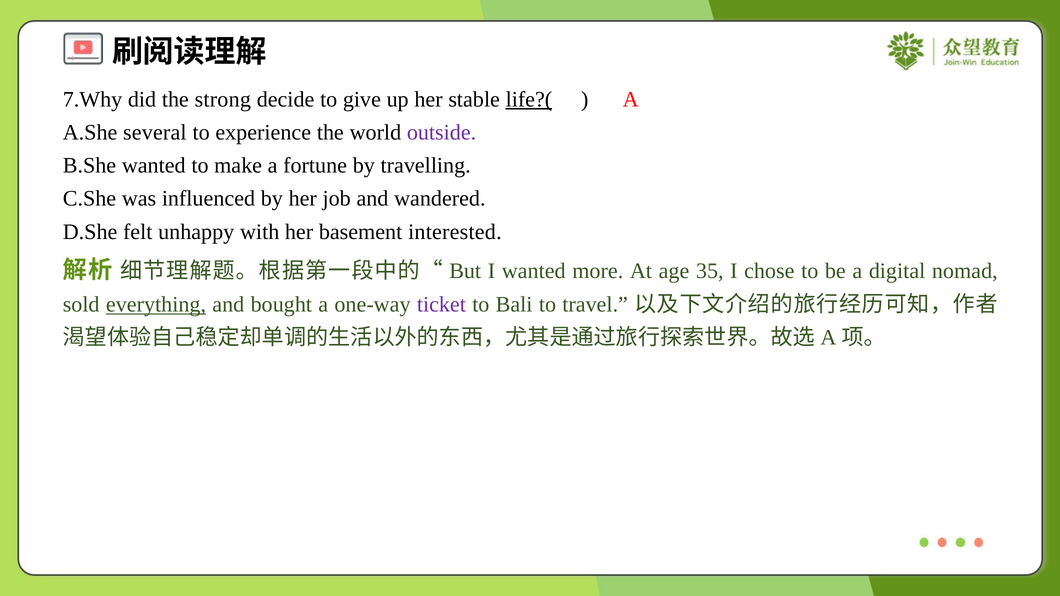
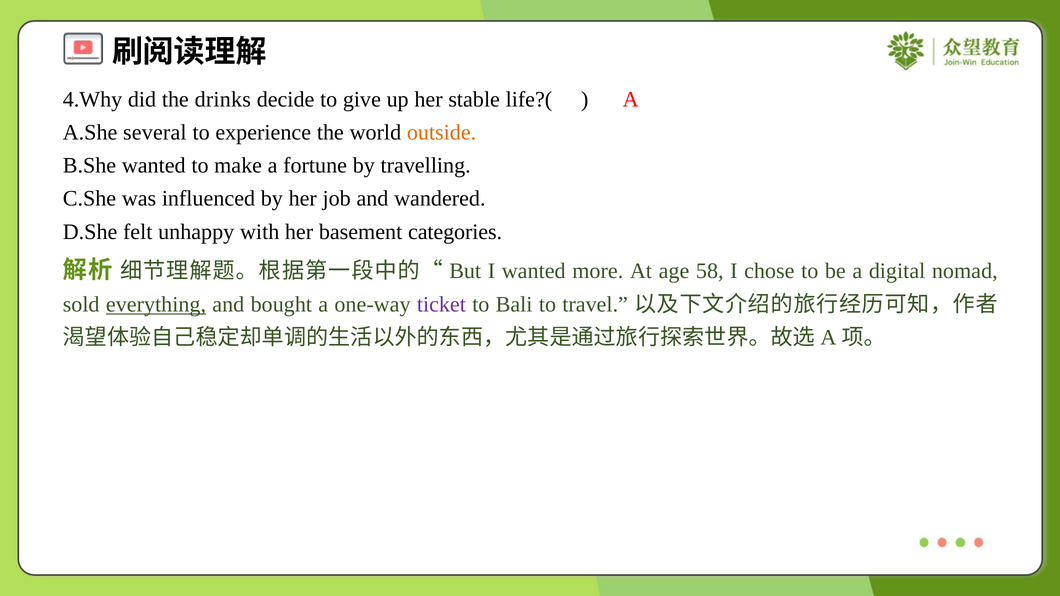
7.Why: 7.Why -> 4.Why (93, 99)
strong: strong -> drinks (223, 99)
life?( underline: present -> none (529, 99)
outside colour: purple -> orange (442, 132)
interested: interested -> categories (455, 232)
35: 35 -> 58 (710, 271)
